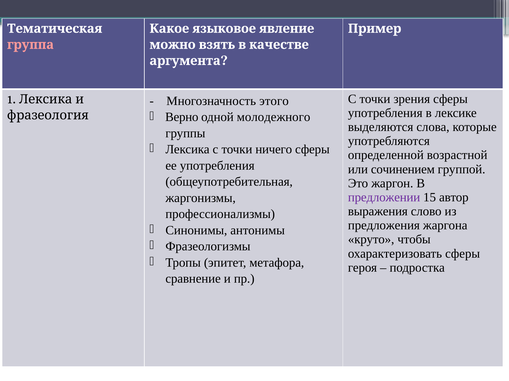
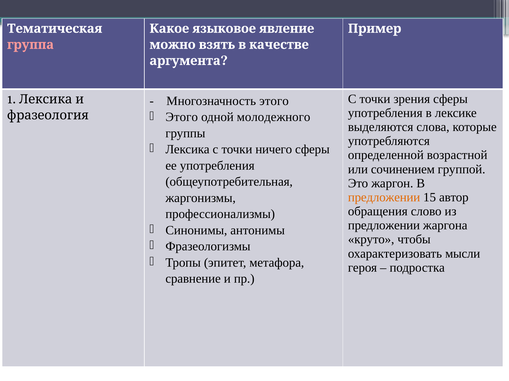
Верно: Верно -> Этого (182, 117)
предложении colour: purple -> orange (384, 198)
выражения: выражения -> обращения (378, 212)
предложения: предложения -> предложении (384, 226)
охарактеризовать сферы: сферы -> мысли (463, 254)
